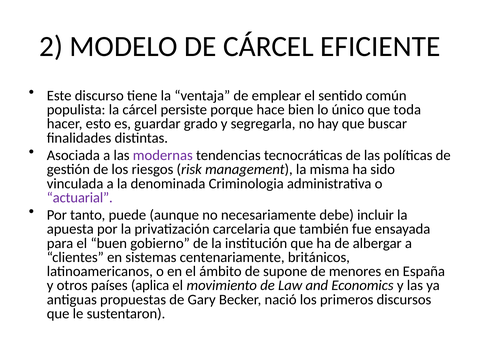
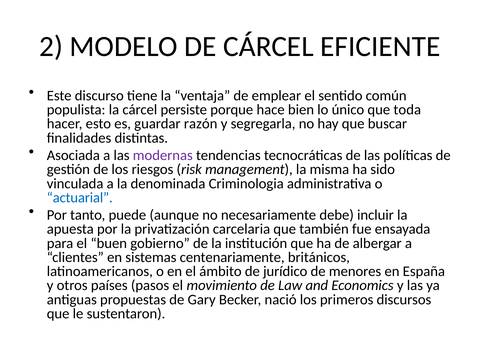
grado: grado -> razón (201, 124)
actuarial colour: purple -> blue (80, 198)
supone: supone -> jurídico (285, 271)
aplica: aplica -> pasos (150, 285)
